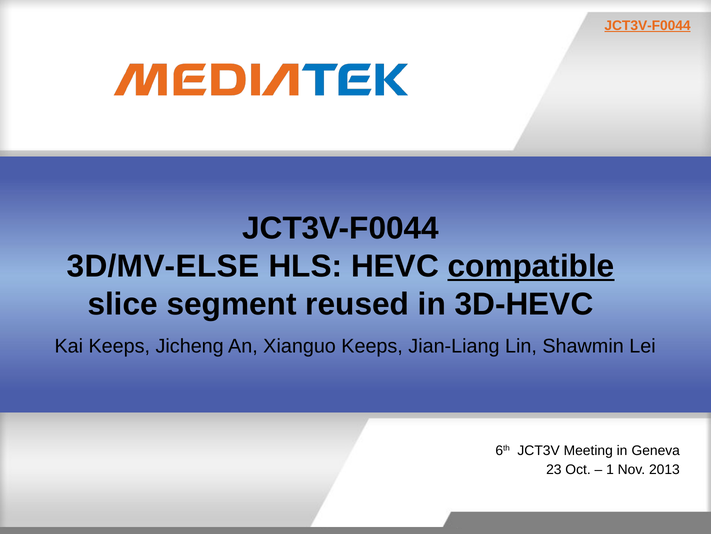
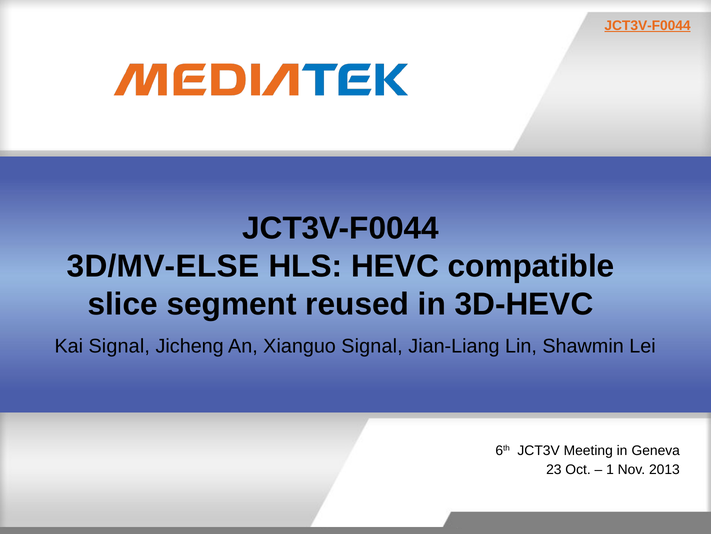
compatible underline: present -> none (531, 266)
Kai Keeps: Keeps -> Signal (119, 346)
Xianguo Keeps: Keeps -> Signal (372, 346)
